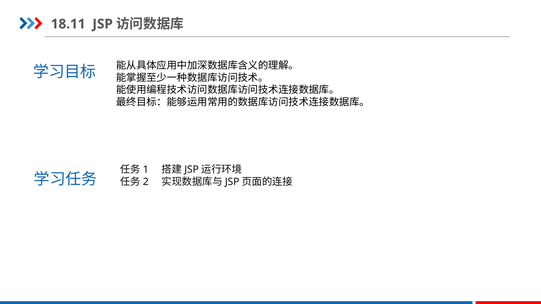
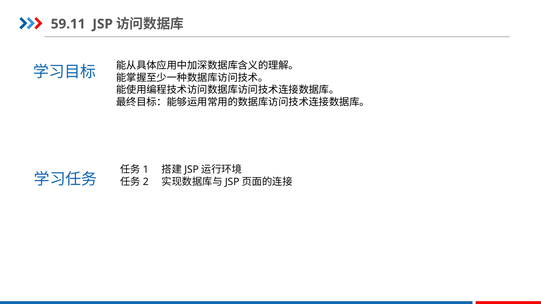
18.11: 18.11 -> 59.11 (68, 24)
